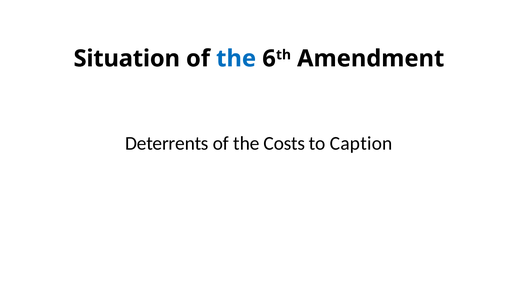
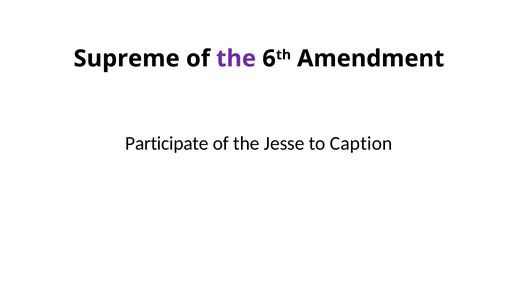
Situation: Situation -> Supreme (127, 58)
the colour: blue -> purple (236, 58)
Deterrents: Deterrents -> Participate (167, 143)
Costs: Costs -> Jesse (284, 143)
